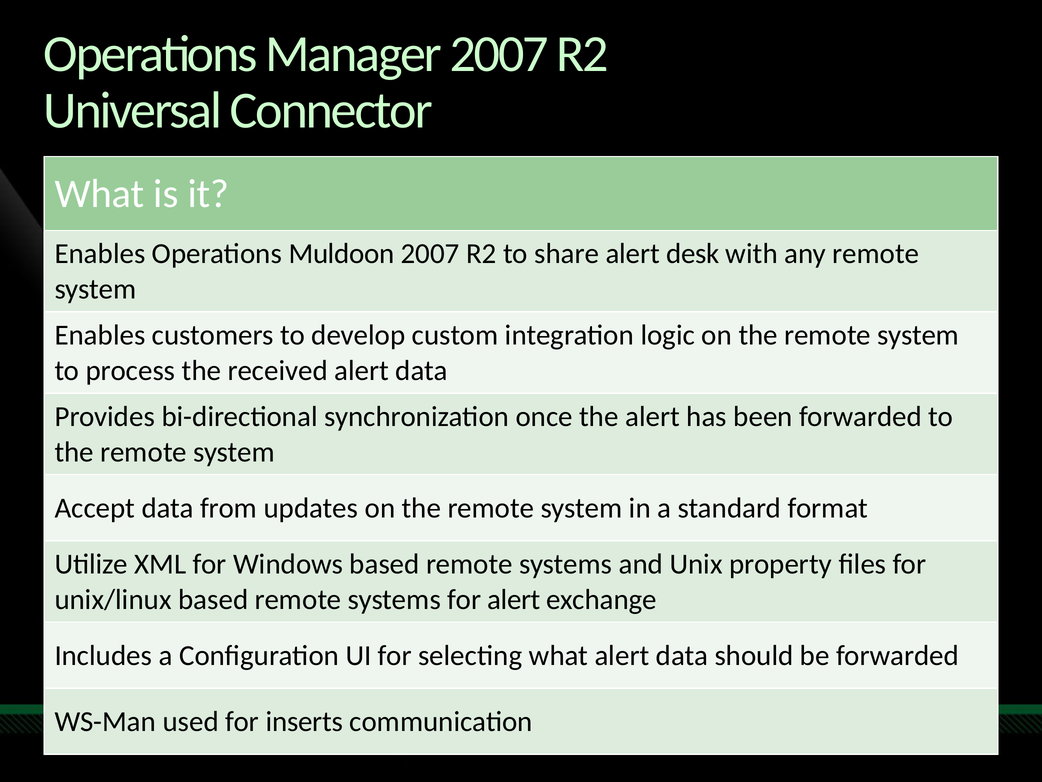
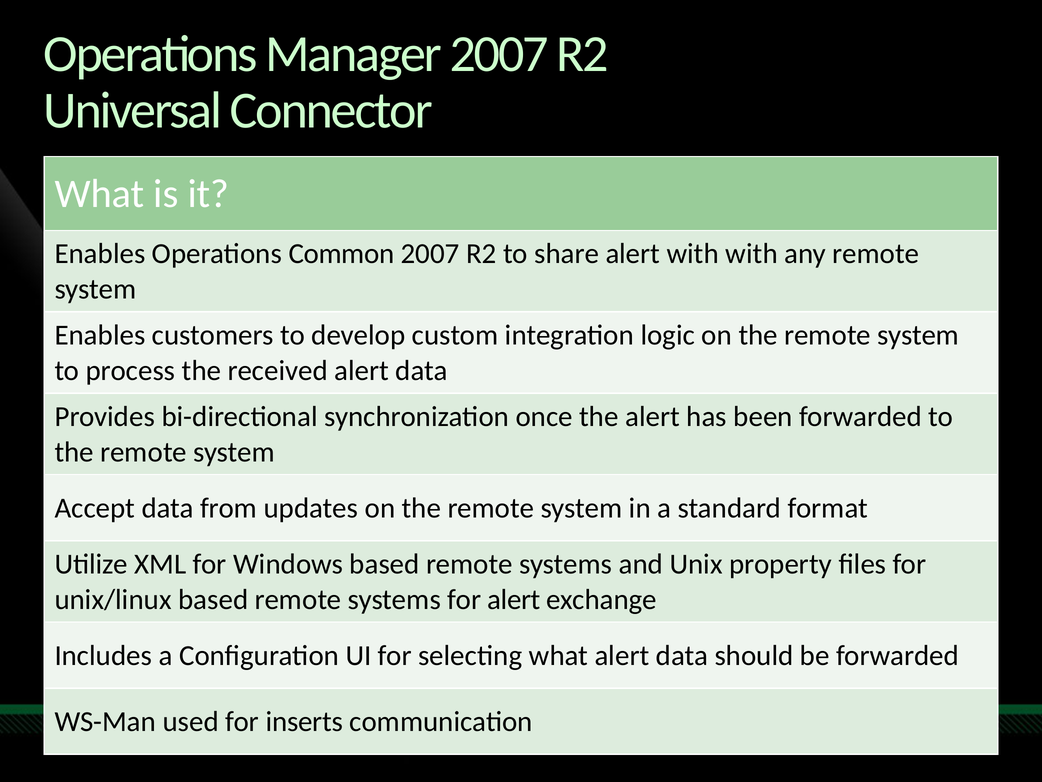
Muldoon: Muldoon -> Common (342, 254)
alert desk: desk -> with (693, 254)
